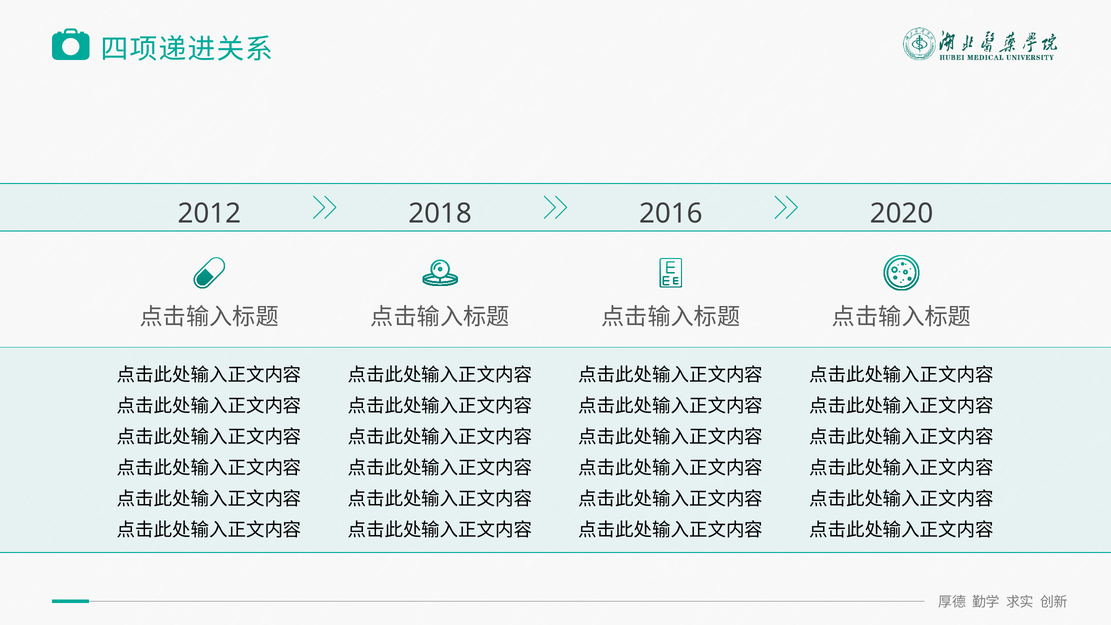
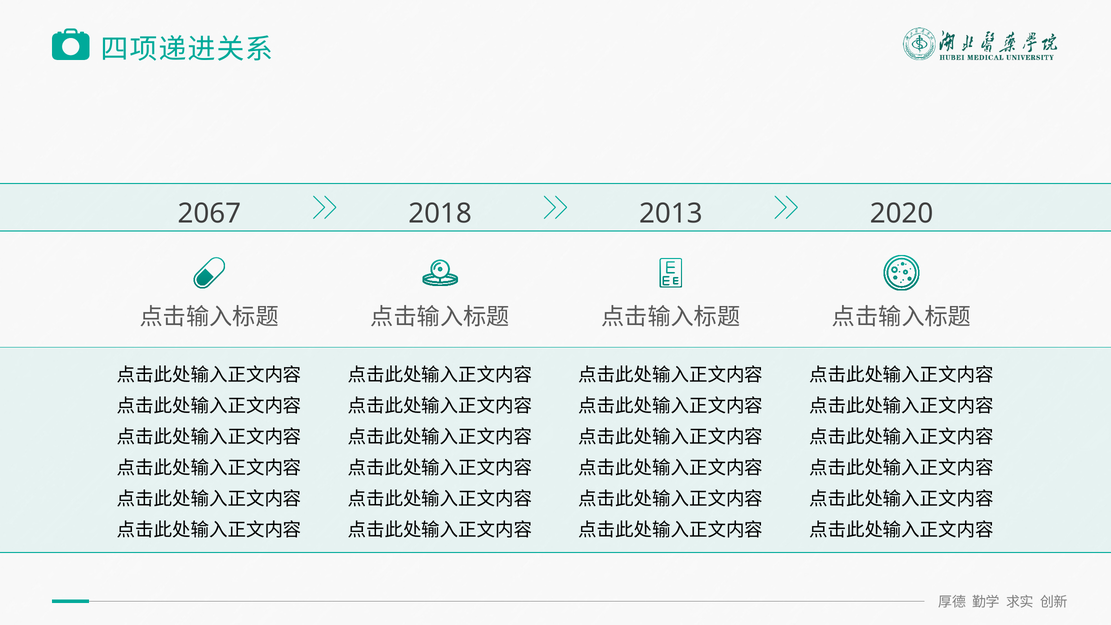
2012: 2012 -> 2067 (209, 214)
2016: 2016 -> 2013 (671, 214)
